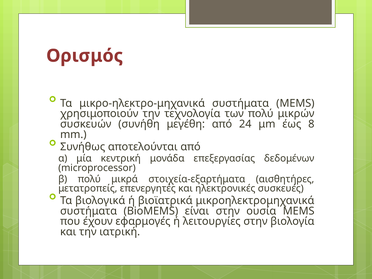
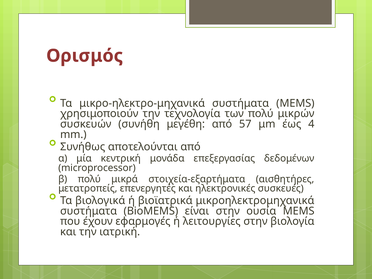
24: 24 -> 57 (245, 124)
8: 8 -> 4 (311, 124)
